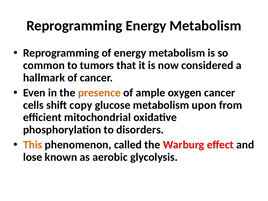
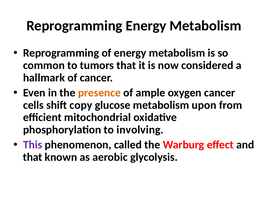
disorders: disorders -> involving (140, 130)
This colour: orange -> purple (33, 145)
lose: lose -> that (33, 157)
